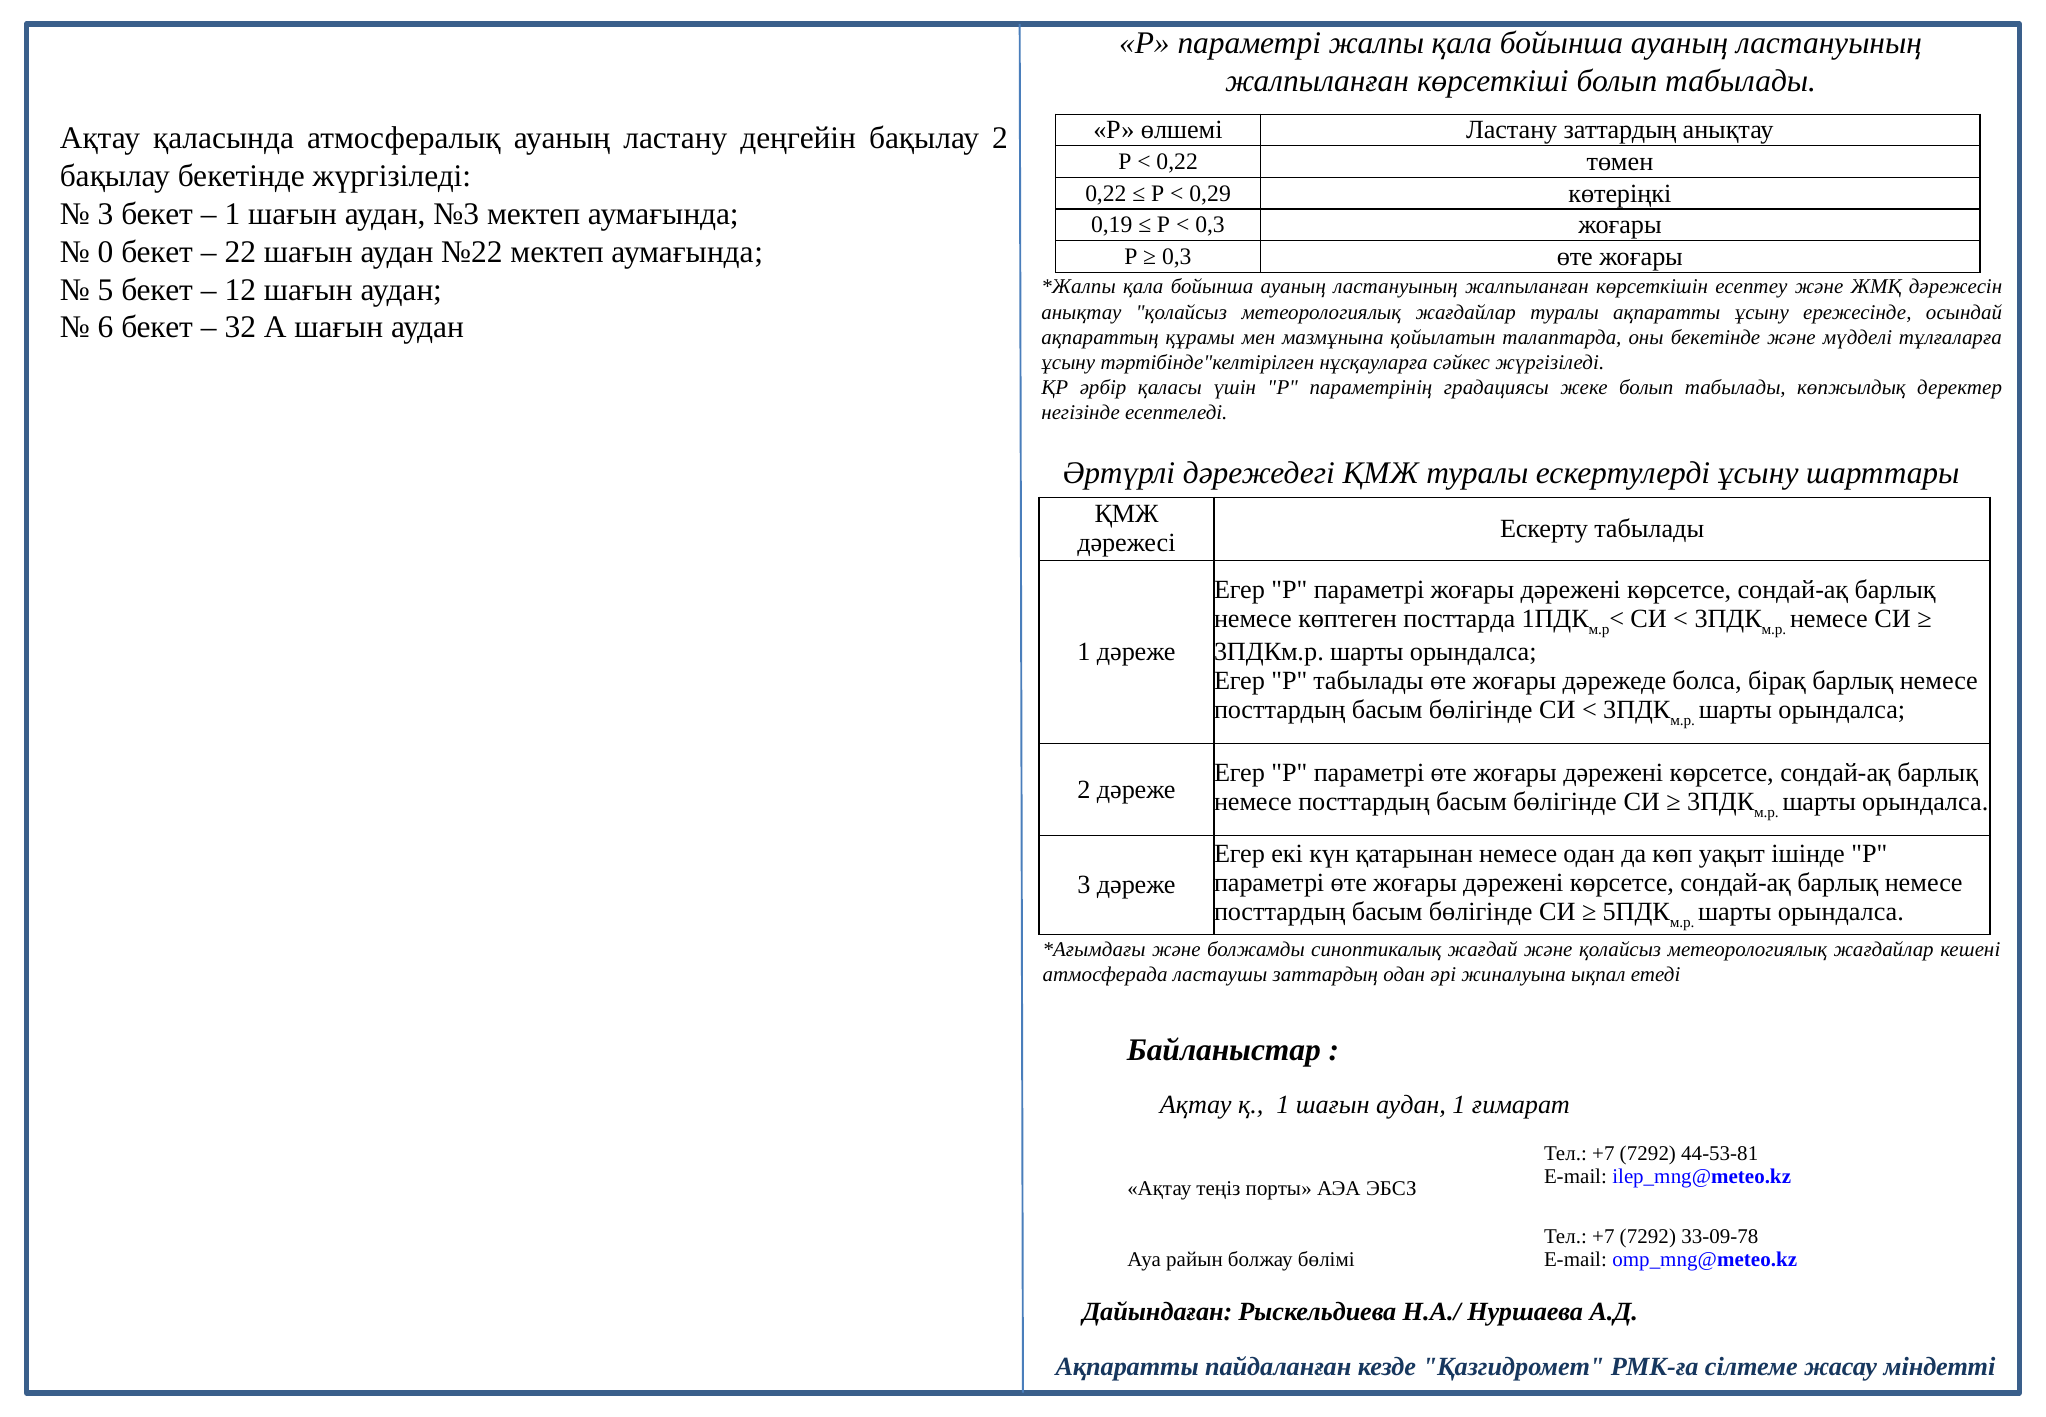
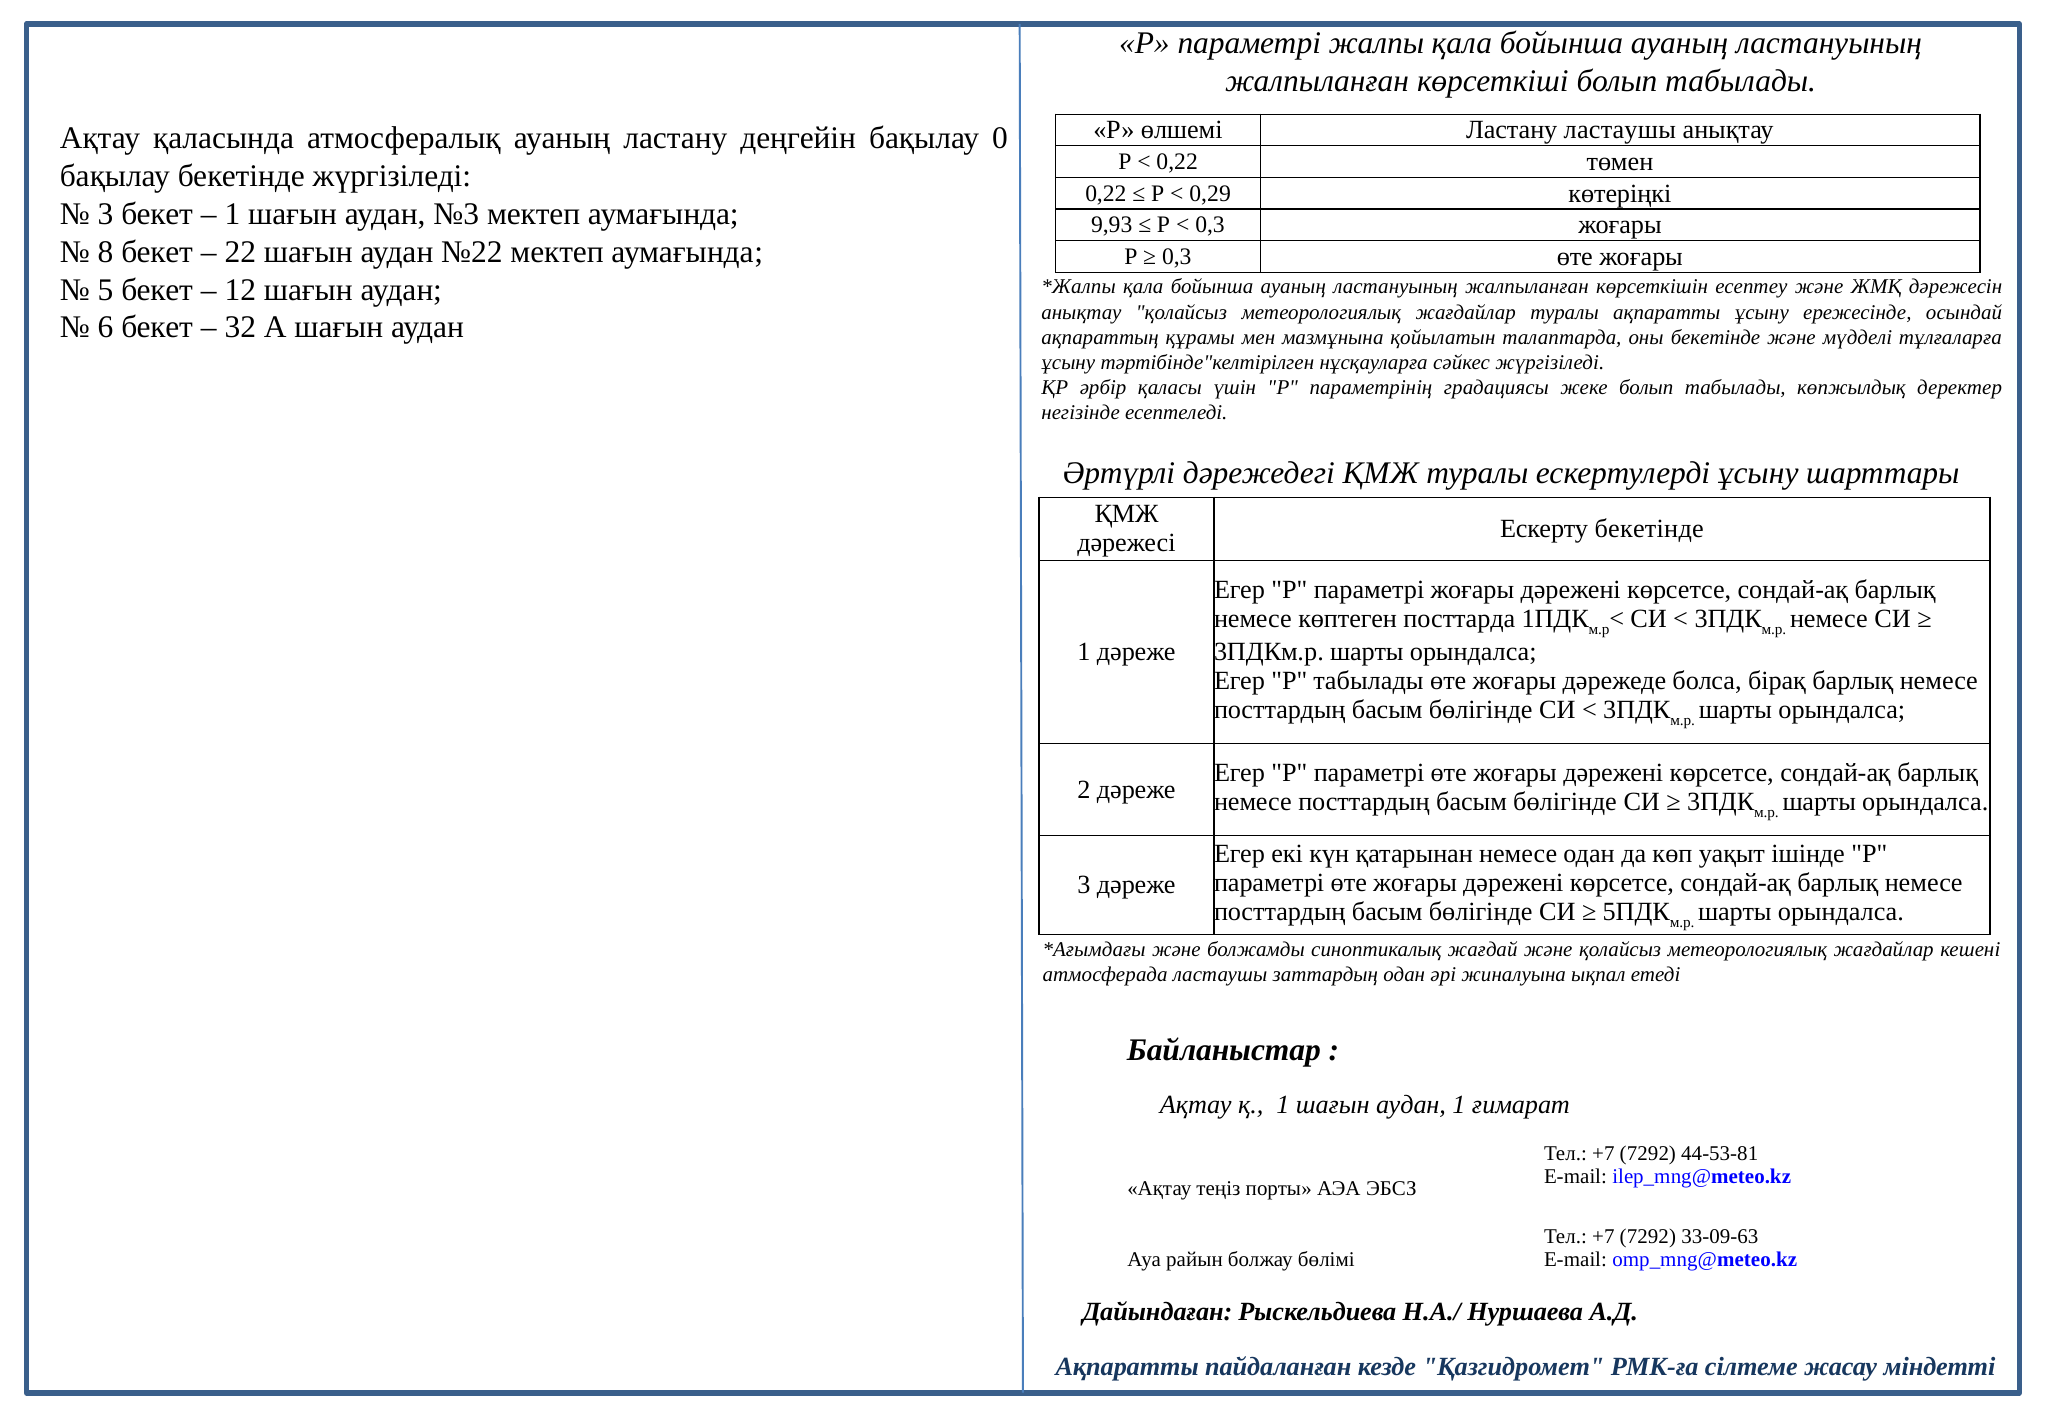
Ластану заттардың: заттардың -> ластаушы (1620, 130)
бақылау 2: 2 -> 0 (1000, 138)
0,19: 0,19 -> 9,93 (1112, 225)
0: 0 -> 8 (106, 252)
Ескерту табылады: табылады -> бекетінде (1649, 529)
33-09-78: 33-09-78 -> 33-09-63 (1720, 1236)
